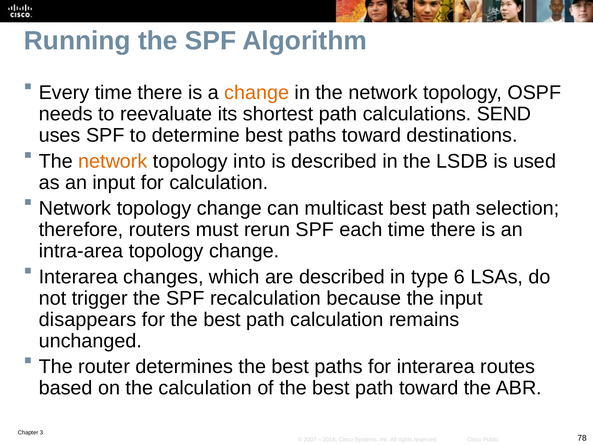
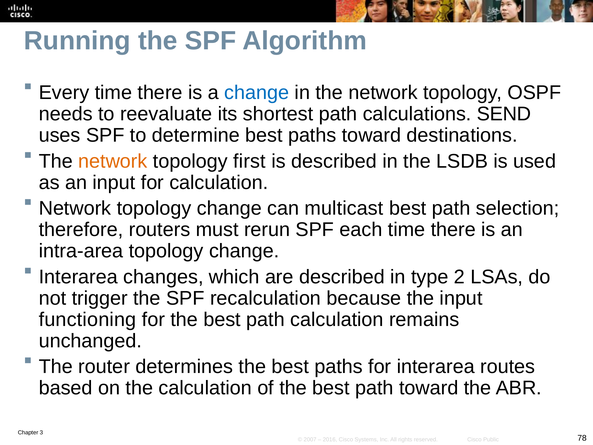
change colour: orange -> blue (257, 93)
into: into -> first (249, 161)
6: 6 -> 2 (459, 277)
disappears: disappears -> functioning (88, 319)
